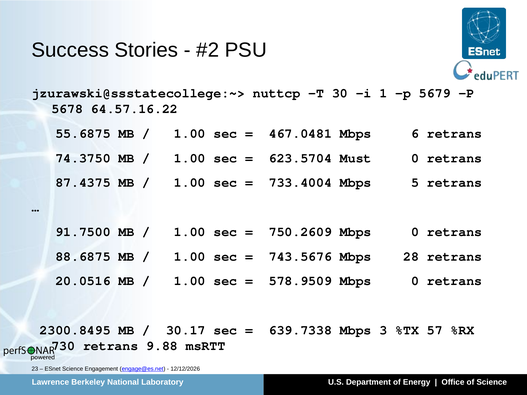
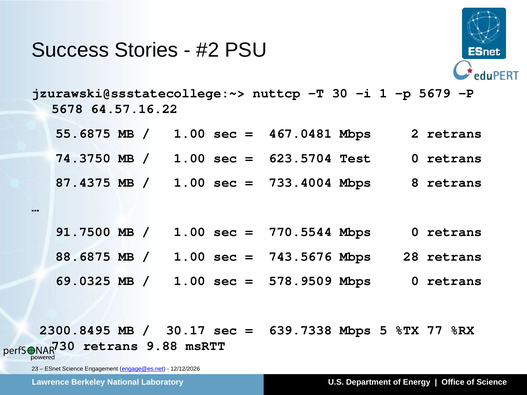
6: 6 -> 2 (415, 134)
Must: Must -> Test (356, 158)
5: 5 -> 8 (415, 183)
750.2609: 750.2609 -> 770.5544 (300, 232)
20.0516: 20.0516 -> 69.0325 (83, 281)
3: 3 -> 5 (383, 330)
57: 57 -> 77 (435, 330)
